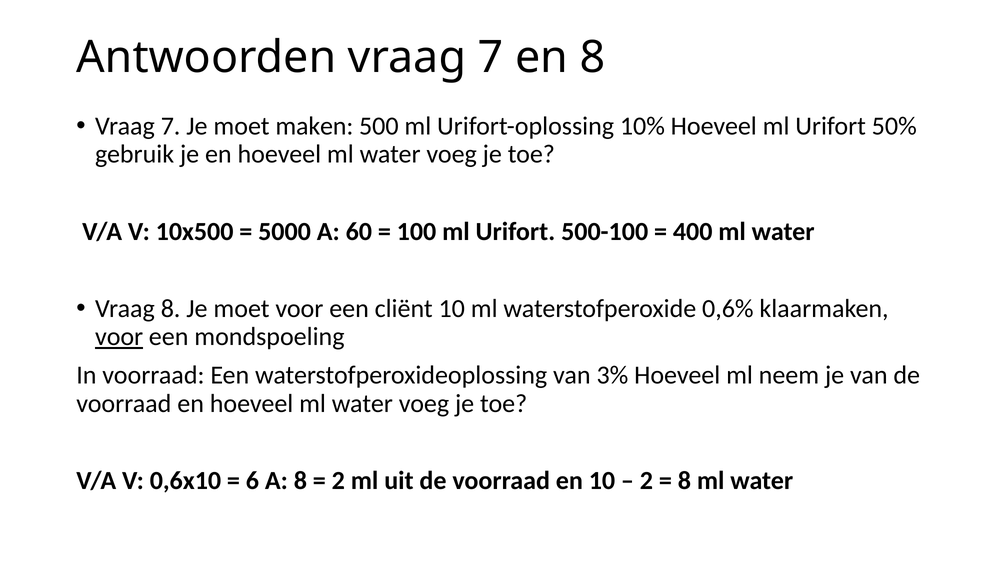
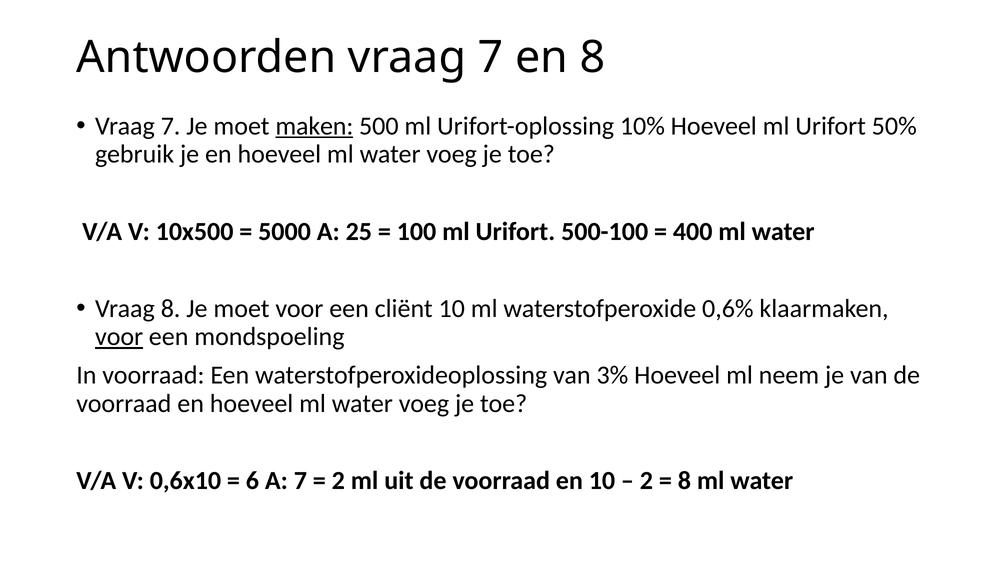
maken underline: none -> present (314, 126)
60: 60 -> 25 (359, 232)
A 8: 8 -> 7 (300, 481)
